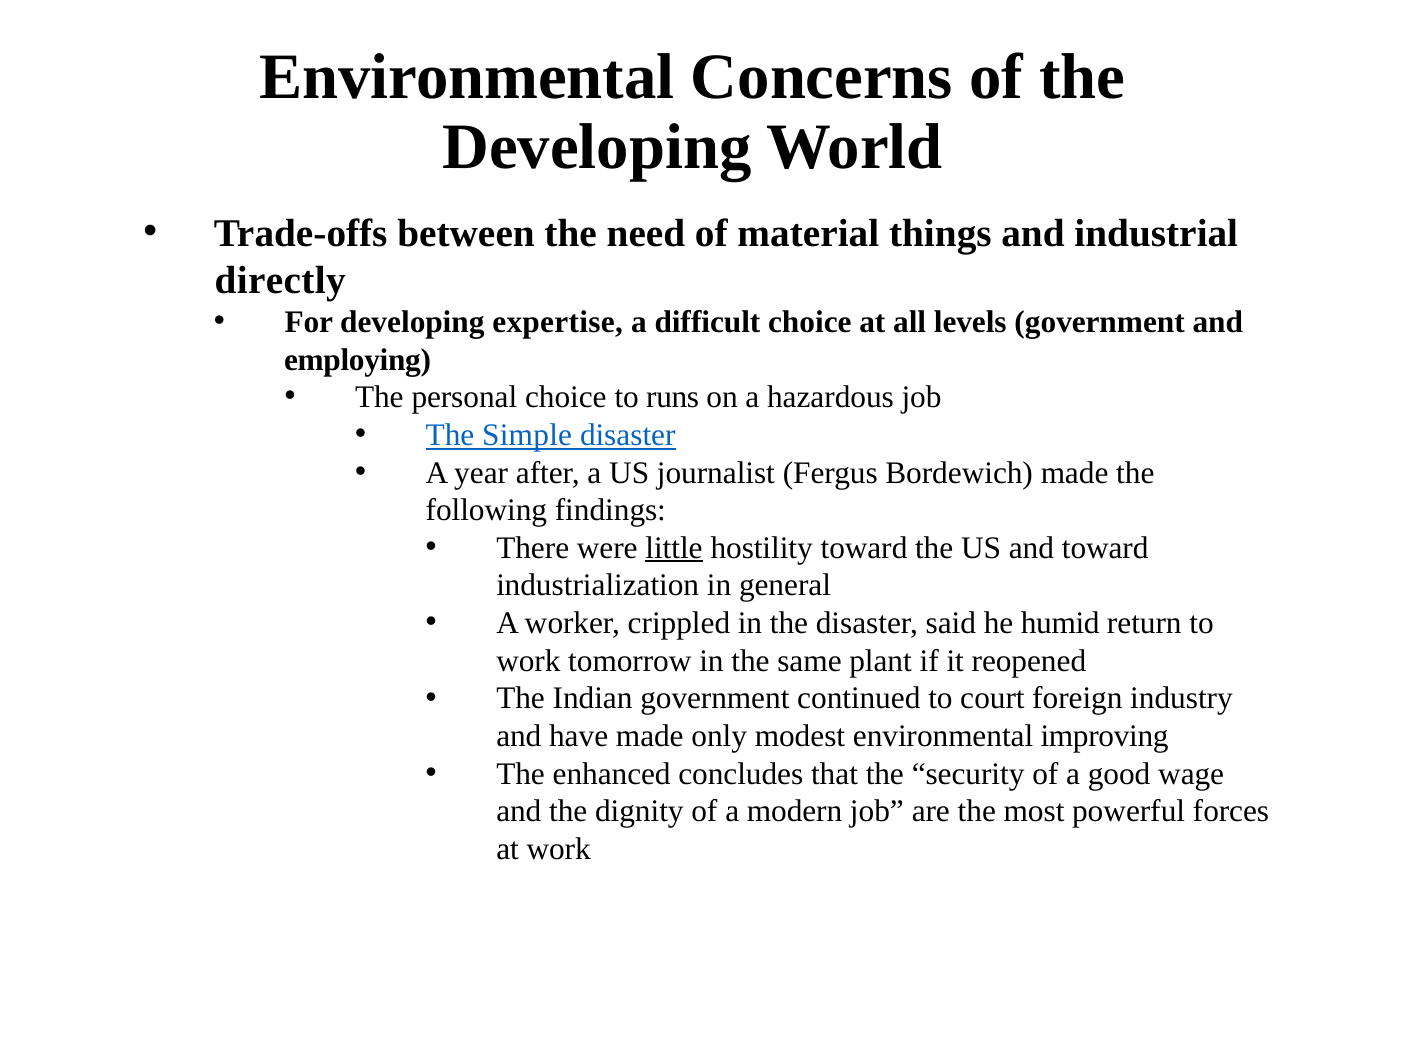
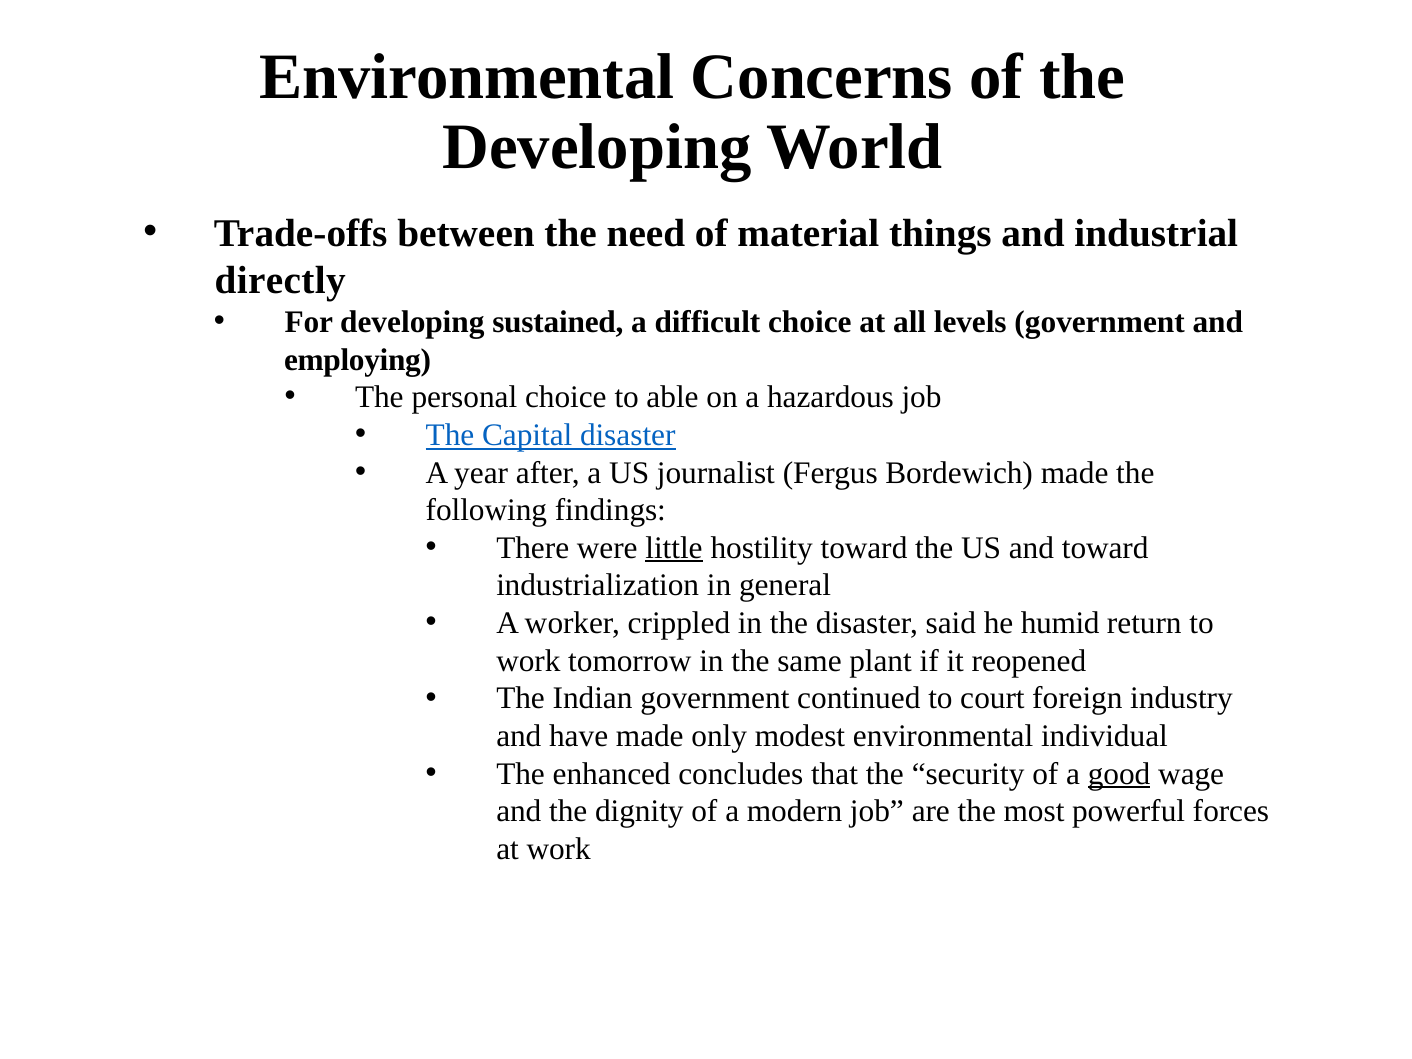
expertise: expertise -> sustained (558, 322)
runs: runs -> able (673, 397)
Simple: Simple -> Capital (527, 435)
improving: improving -> individual (1104, 736)
good underline: none -> present (1119, 774)
